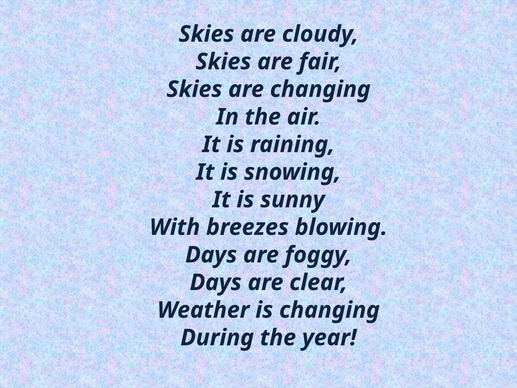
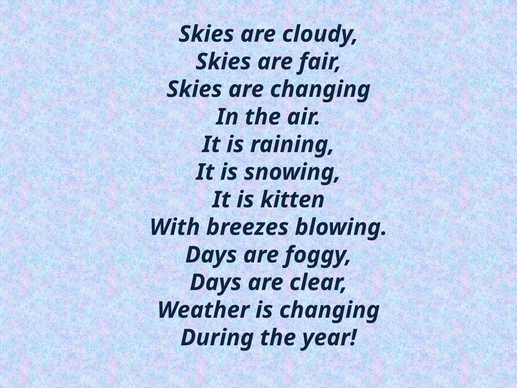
sunny: sunny -> kitten (293, 200)
